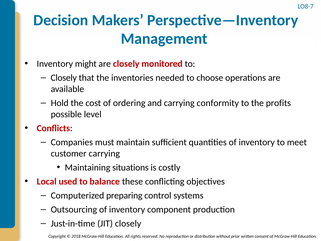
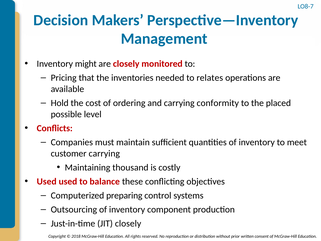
Closely: Closely -> Pricing (64, 78)
choose: choose -> relates (210, 78)
profits: profits -> placed (278, 103)
situations: situations -> thousand (130, 167)
Local: Local -> Used (47, 181)
